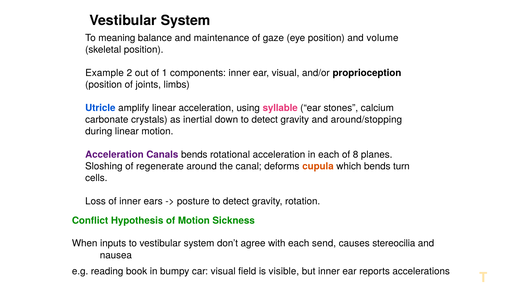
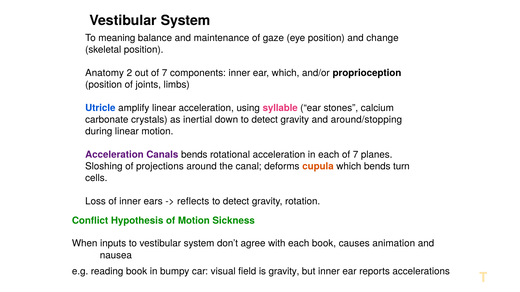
volume: volume -> change (382, 38)
Example: Example -> Anatomy (105, 73)
out of 1: 1 -> 7 (165, 73)
ear visual: visual -> which (286, 73)
each of 8: 8 -> 7 (356, 155)
regenerate: regenerate -> projections (160, 167)
posture: posture -> reflects (193, 202)
each send: send -> book (324, 244)
stereocilia: stereocilia -> animation (394, 244)
is visible: visible -> gravity (284, 272)
